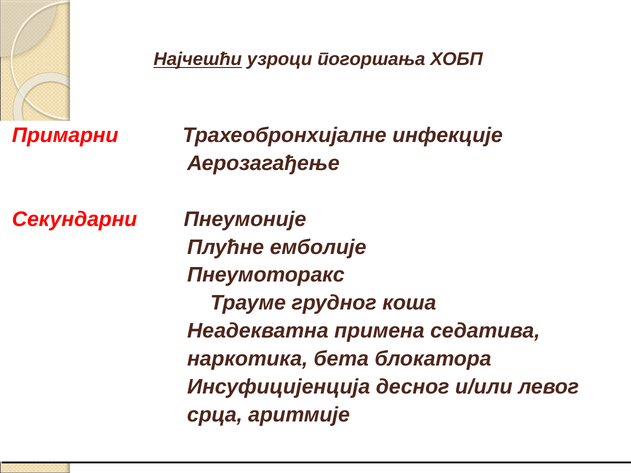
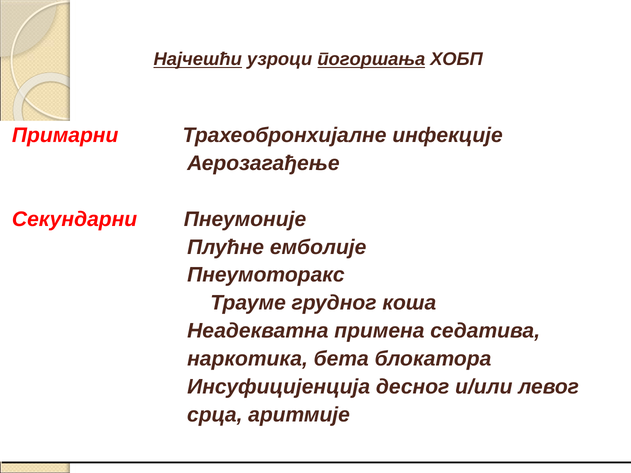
погоршања underline: none -> present (371, 59)
